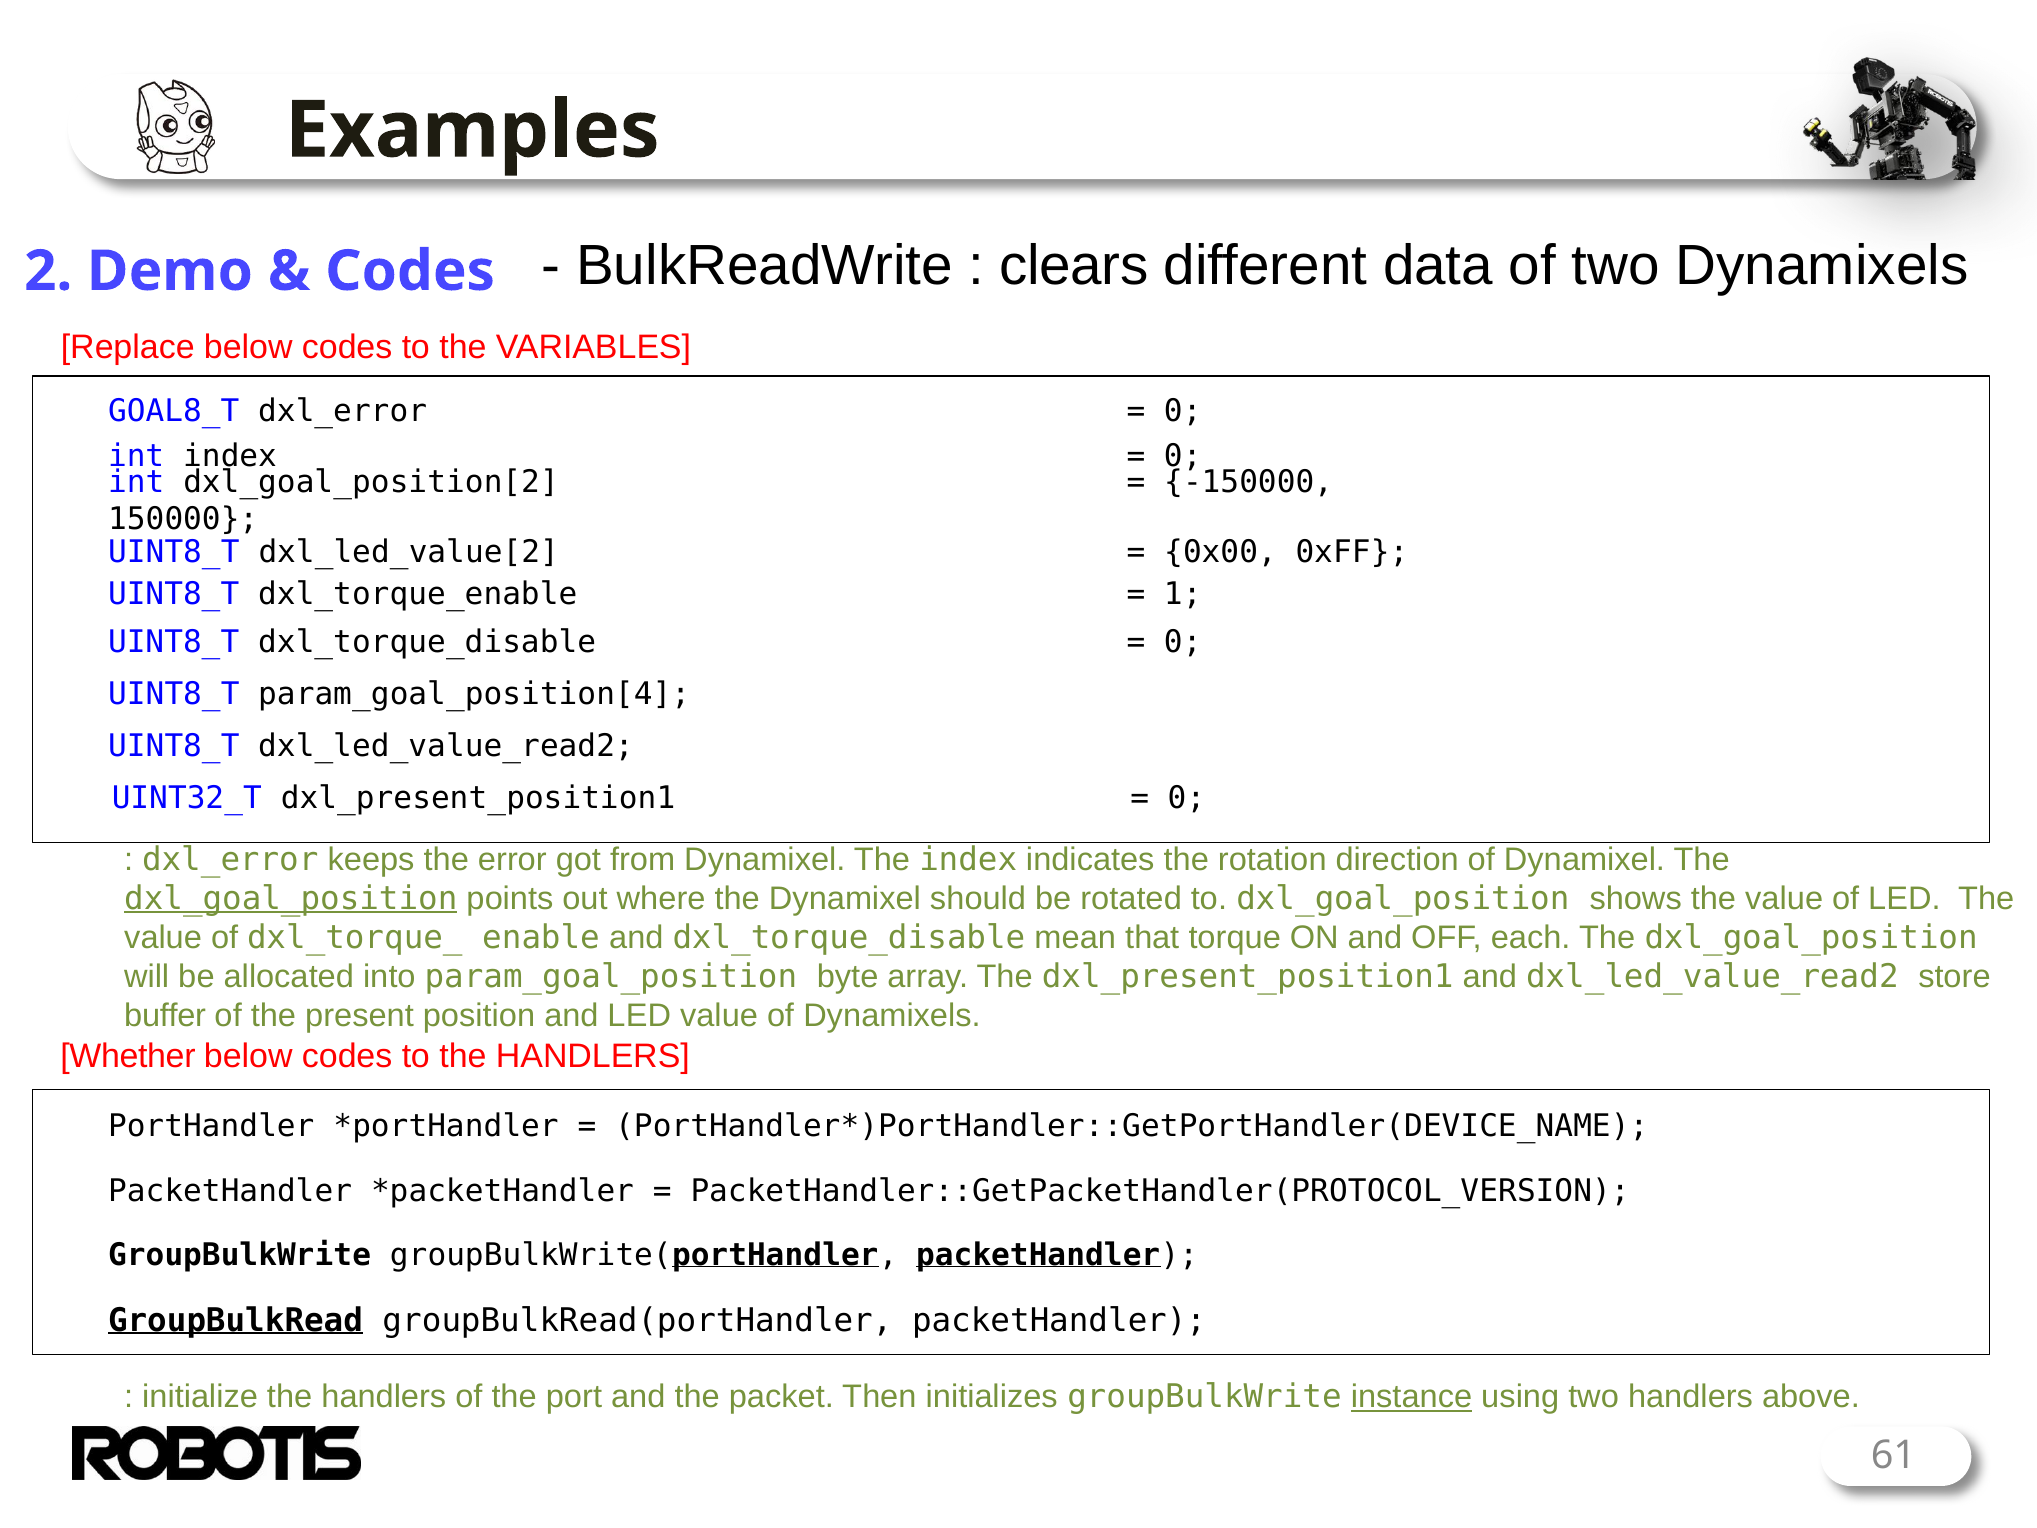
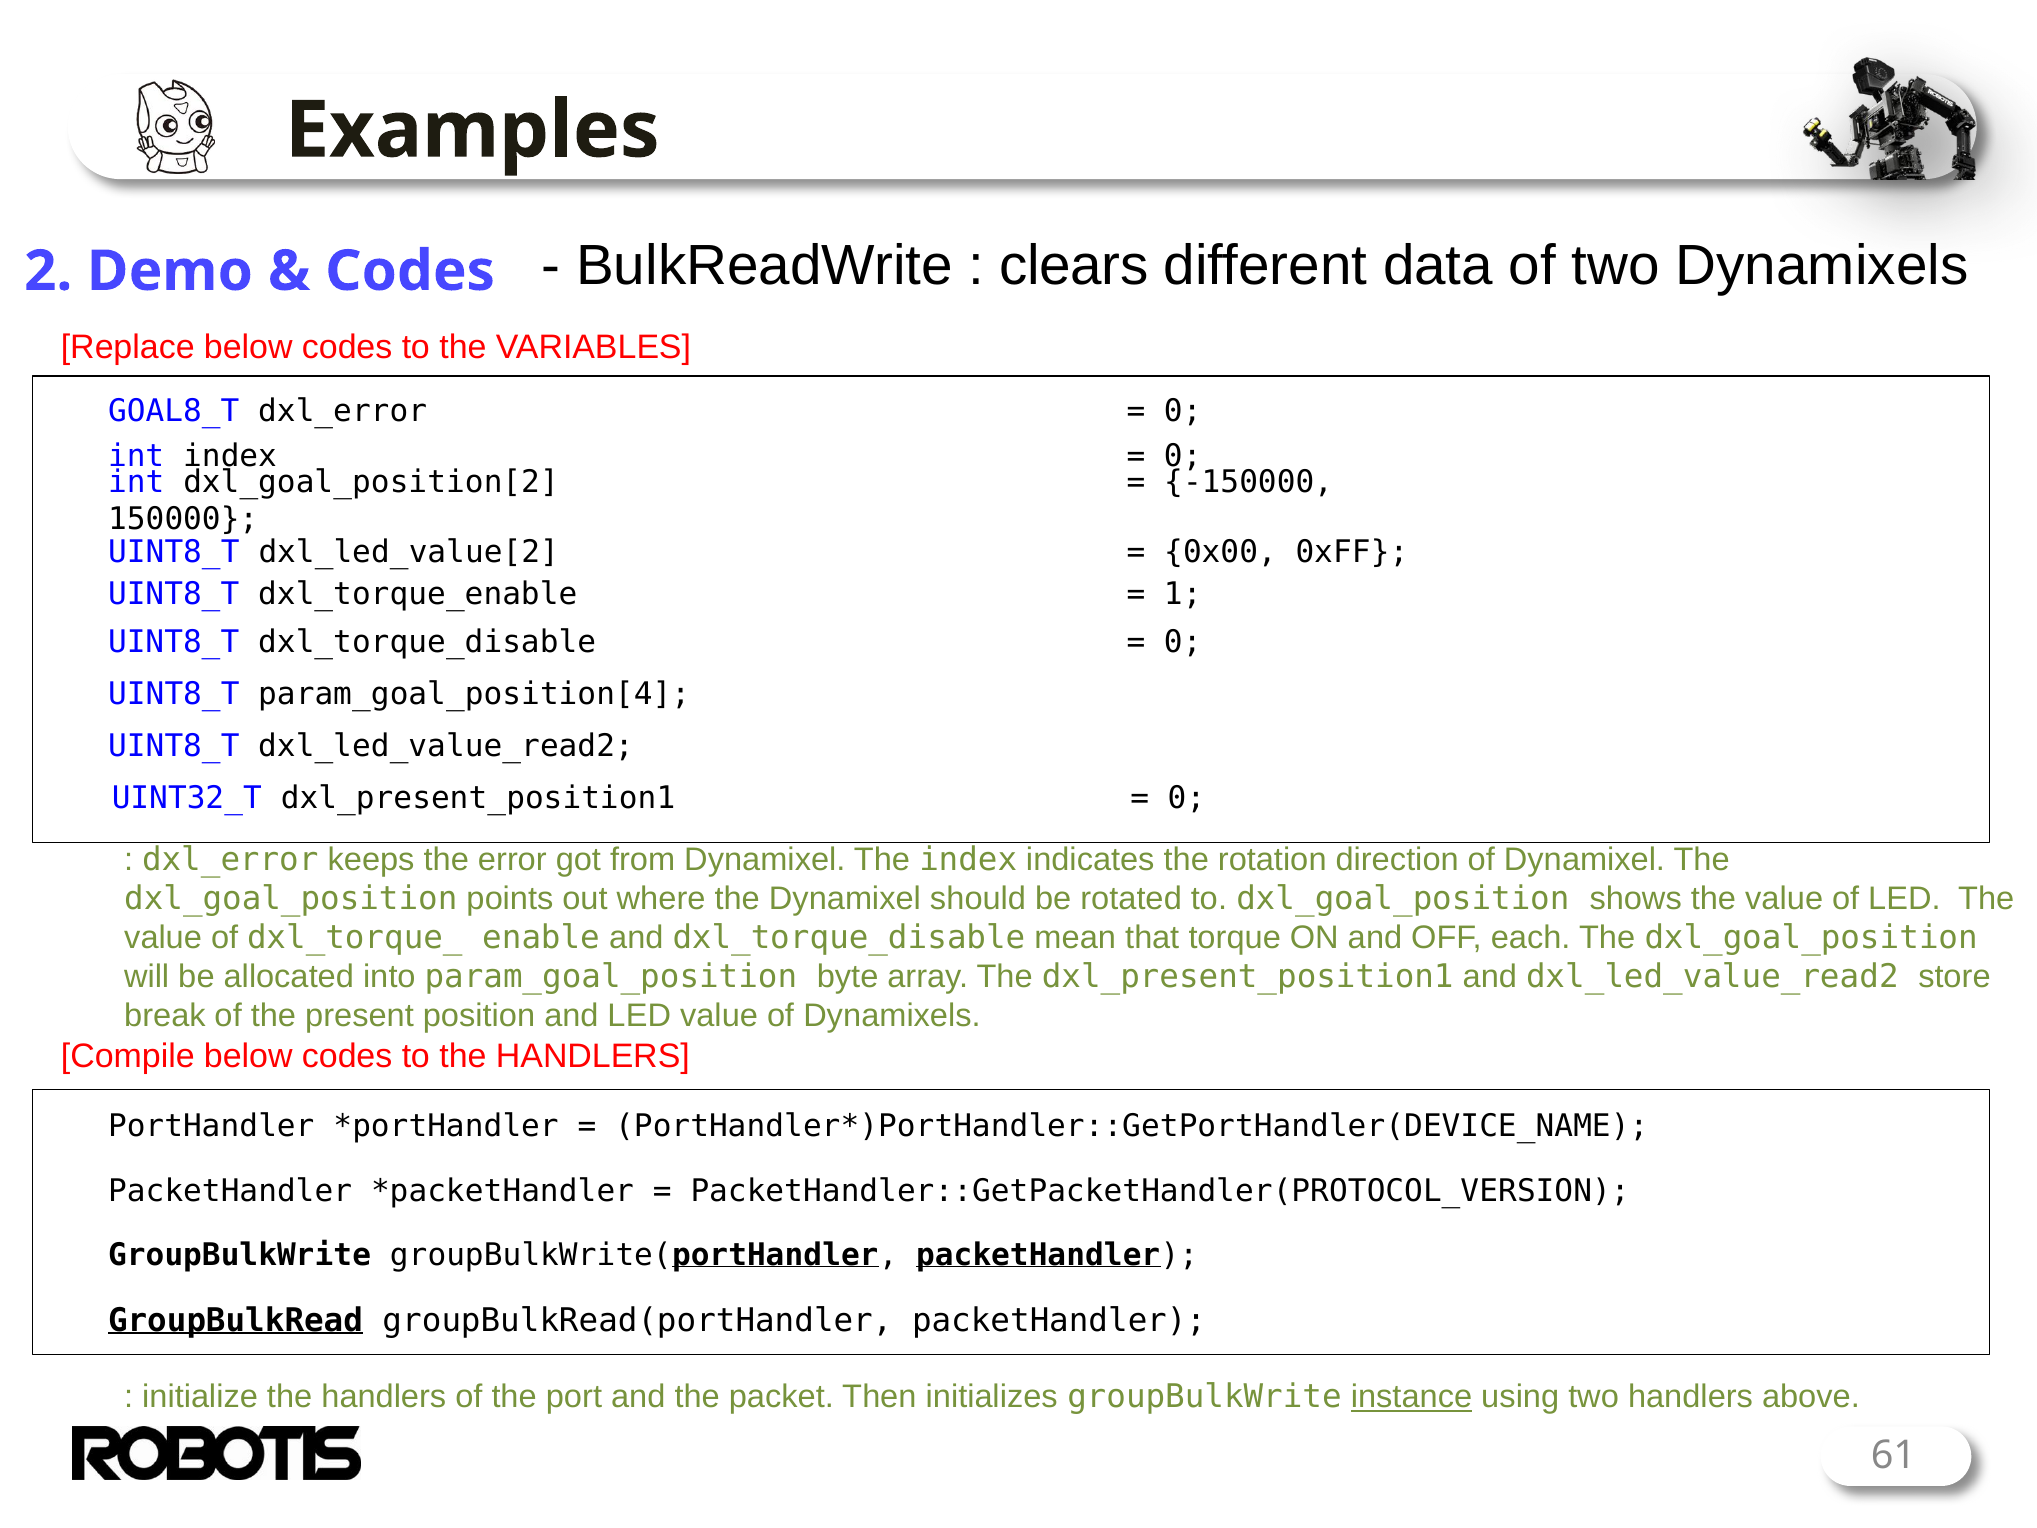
dxl_goal_position underline: present -> none (291, 898)
buffer: buffer -> break (165, 1015)
Whether: Whether -> Compile (128, 1056)
